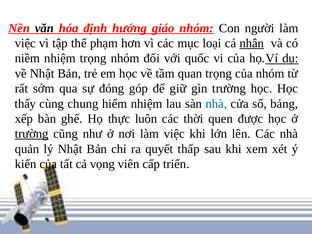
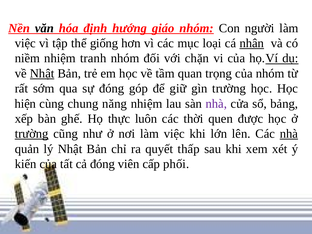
phạm: phạm -> giống (104, 43)
nhiệm trọng: trọng -> tranh (93, 58)
quốc: quốc -> chặn (197, 58)
Nhật underline: none -> present (42, 73)
thấy: thấy -> hiện (25, 104)
hiểm: hiểm -> năng (115, 104)
nhà colour: blue -> purple (216, 104)
nhà underline: none -> present (289, 134)
cả vọng: vọng -> đóng (102, 164)
triển: triển -> phối (176, 164)
